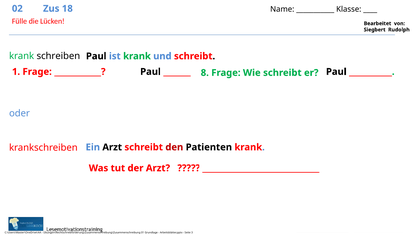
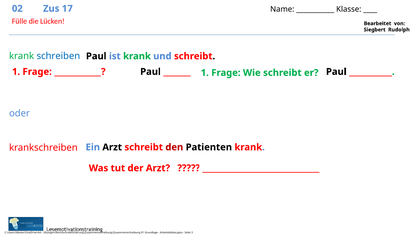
18: 18 -> 17 (67, 9)
schreiben colour: black -> blue (58, 56)
8: 8 -> 1 (205, 73)
